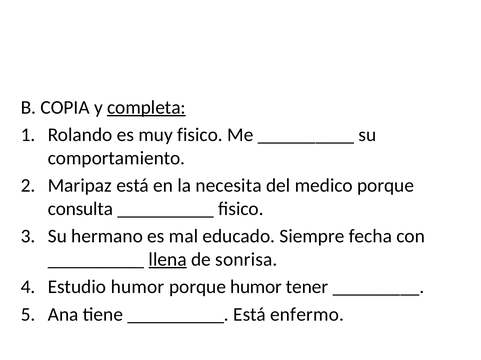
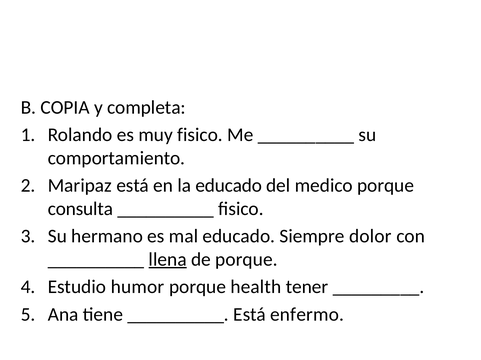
completa underline: present -> none (146, 108)
la necesita: necesita -> educado (229, 186)
fecha: fecha -> dolor (370, 237)
de sonrisa: sonrisa -> porque (246, 260)
porque humor: humor -> health (256, 287)
